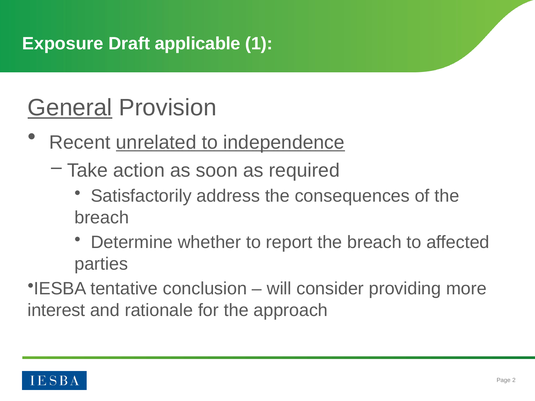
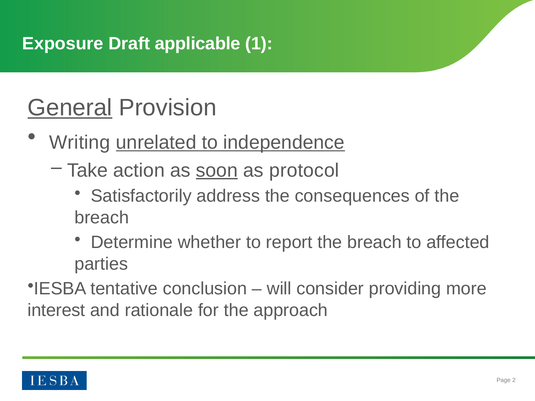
Recent: Recent -> Writing (80, 143)
soon underline: none -> present (217, 170)
required: required -> protocol (304, 170)
